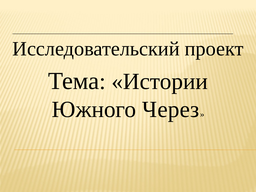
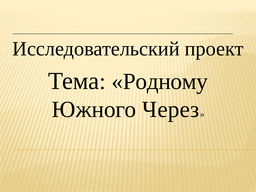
Истории: Истории -> Родному (160, 81)
